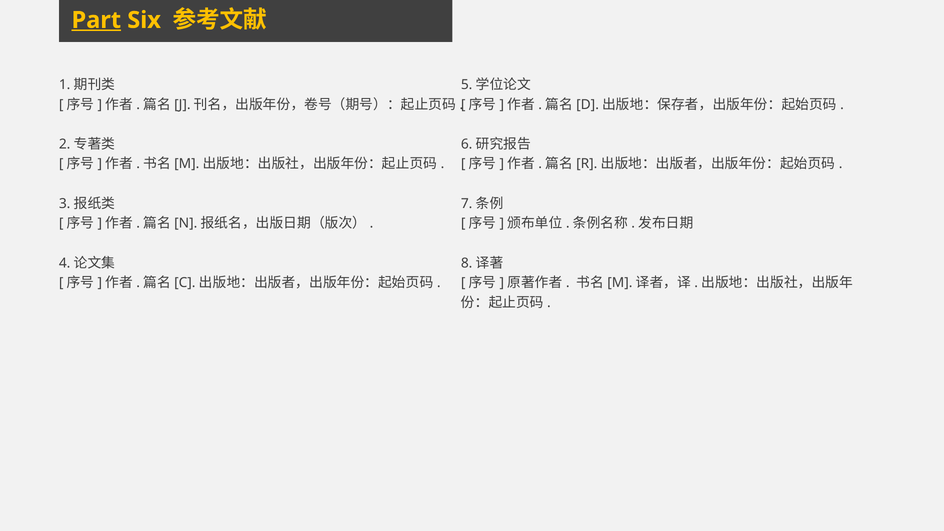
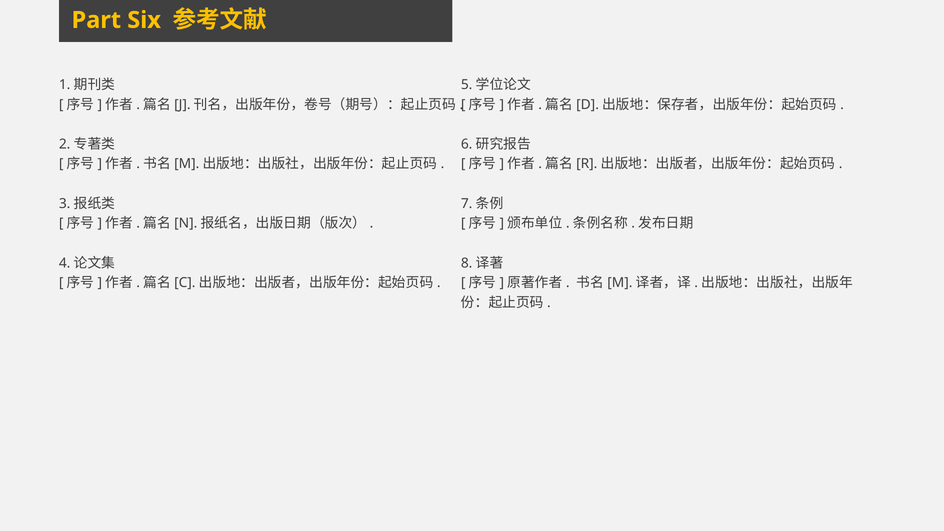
Part underline: present -> none (96, 20)
